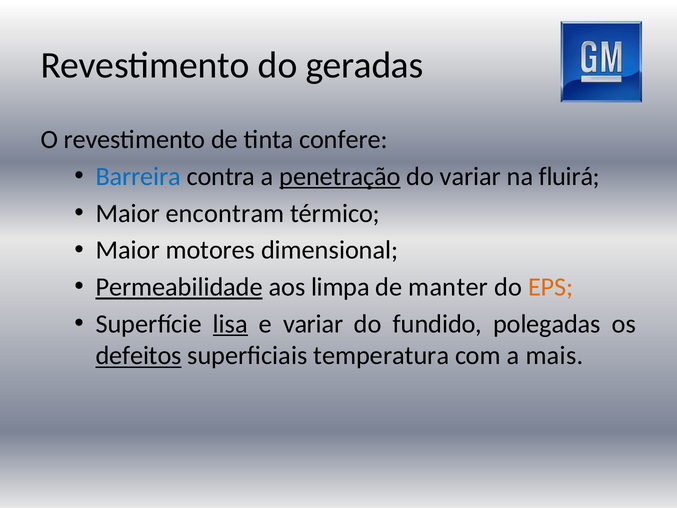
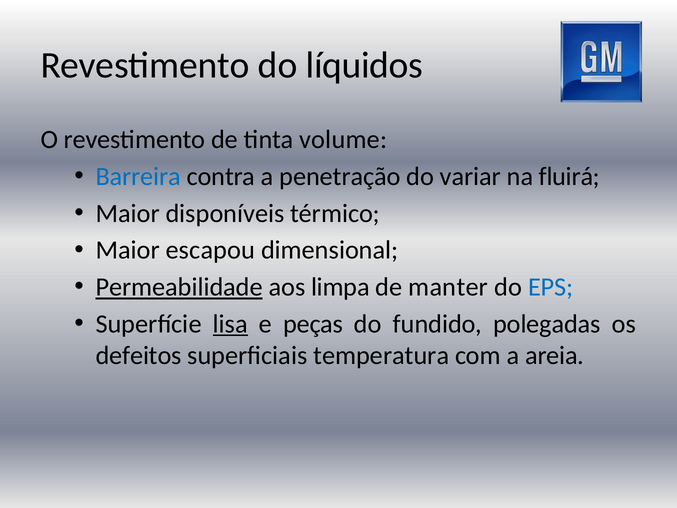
geradas: geradas -> líquidos (364, 65)
confere: confere -> volume (343, 140)
penetração underline: present -> none (340, 176)
encontram: encontram -> disponíveis (225, 213)
motores: motores -> escapou (210, 250)
EPS colour: orange -> blue (551, 287)
e variar: variar -> peças (313, 324)
defeitos underline: present -> none (139, 356)
mais: mais -> areia (555, 356)
